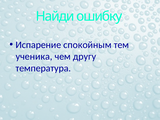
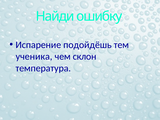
спокойным: спокойным -> подойдёшь (87, 45)
другу: другу -> склон (85, 57)
